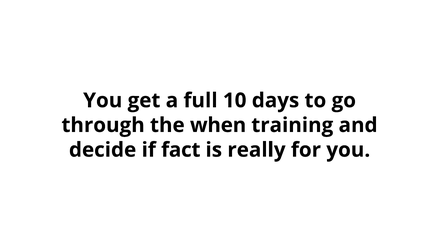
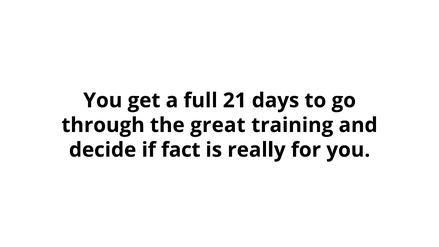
10: 10 -> 21 (235, 100)
when: when -> great (218, 125)
